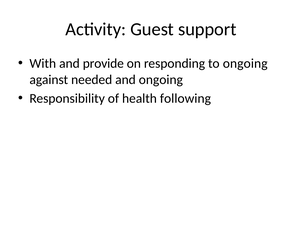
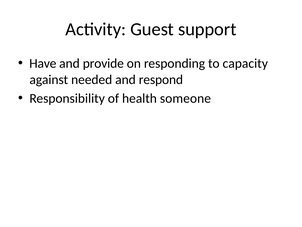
With: With -> Have (43, 63)
to ongoing: ongoing -> capacity (245, 63)
and ongoing: ongoing -> respond (161, 79)
following: following -> someone (185, 98)
